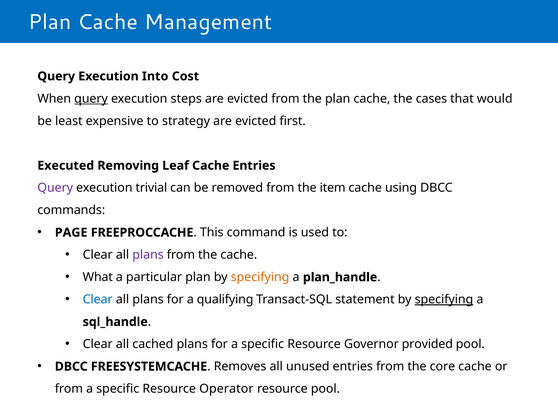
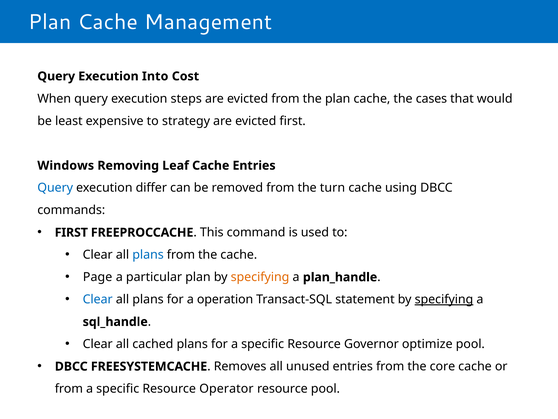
query underline: present -> none (91, 98)
Executed: Executed -> Windows (66, 165)
Query colour: purple -> blue (55, 188)
trivial: trivial -> differ (151, 188)
item: item -> turn (333, 188)
PAGE: PAGE -> FIRST (71, 232)
plans colour: purple -> blue (148, 255)
What: What -> Page (98, 277)
qualifying: qualifying -> operation (225, 299)
provided: provided -> optimize (427, 344)
